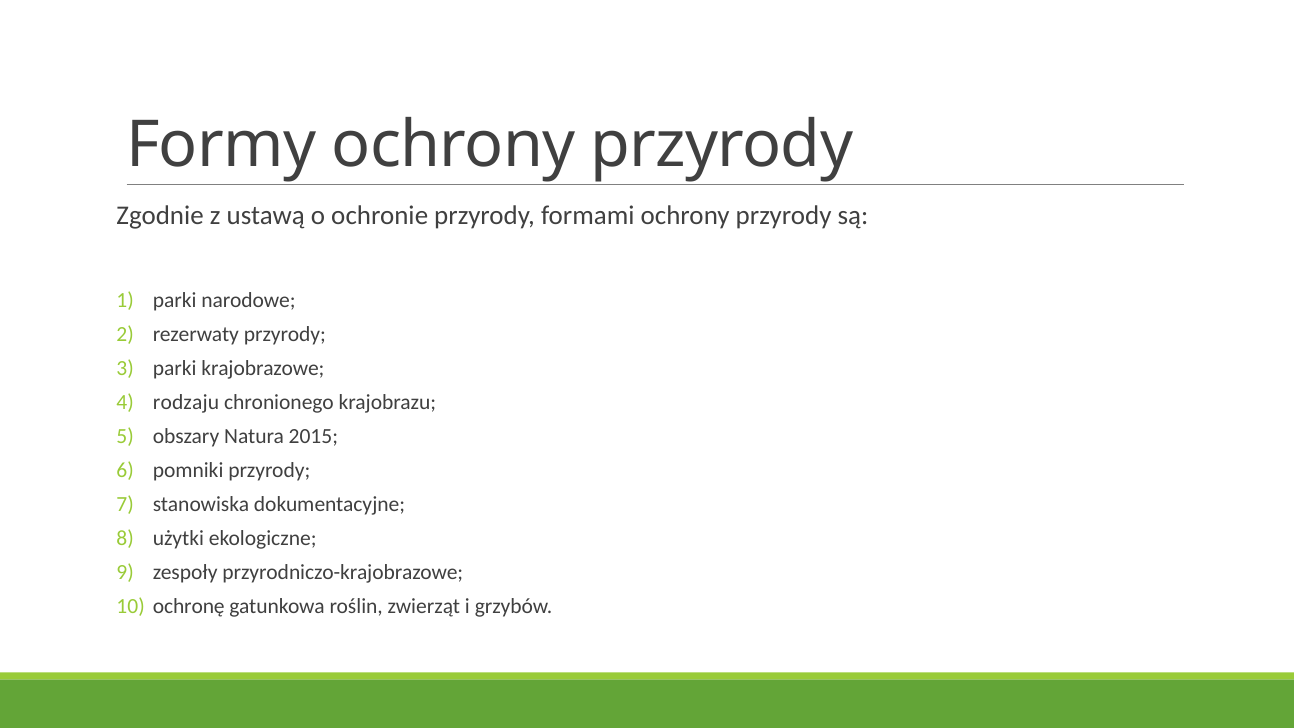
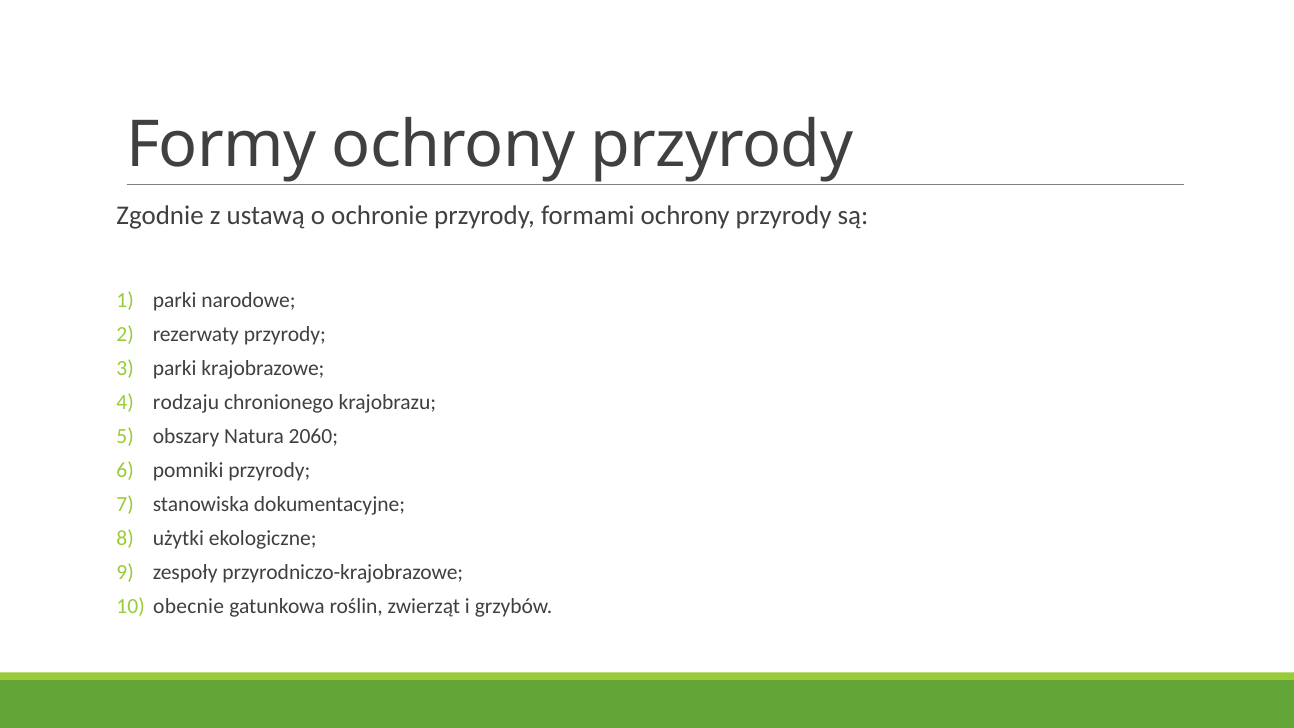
2015: 2015 -> 2060 (313, 436)
ochronę: ochronę -> obecnie (189, 607)
